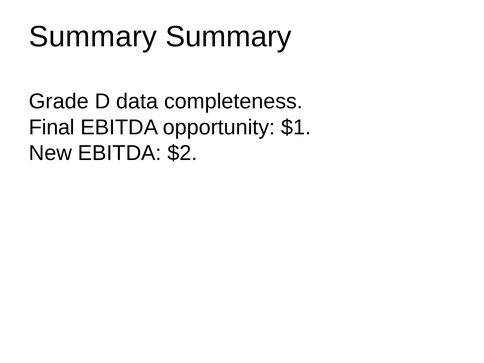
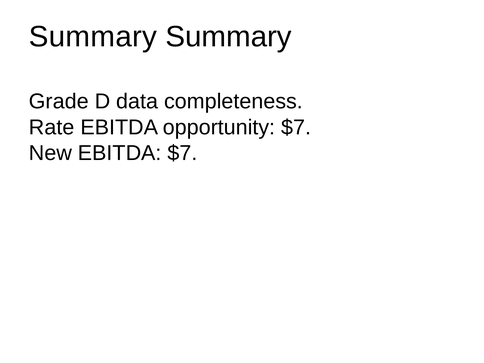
Final: Final -> Rate (52, 127)
opportunity $1: $1 -> $7 (296, 127)
EBITDA $2: $2 -> $7 (183, 153)
